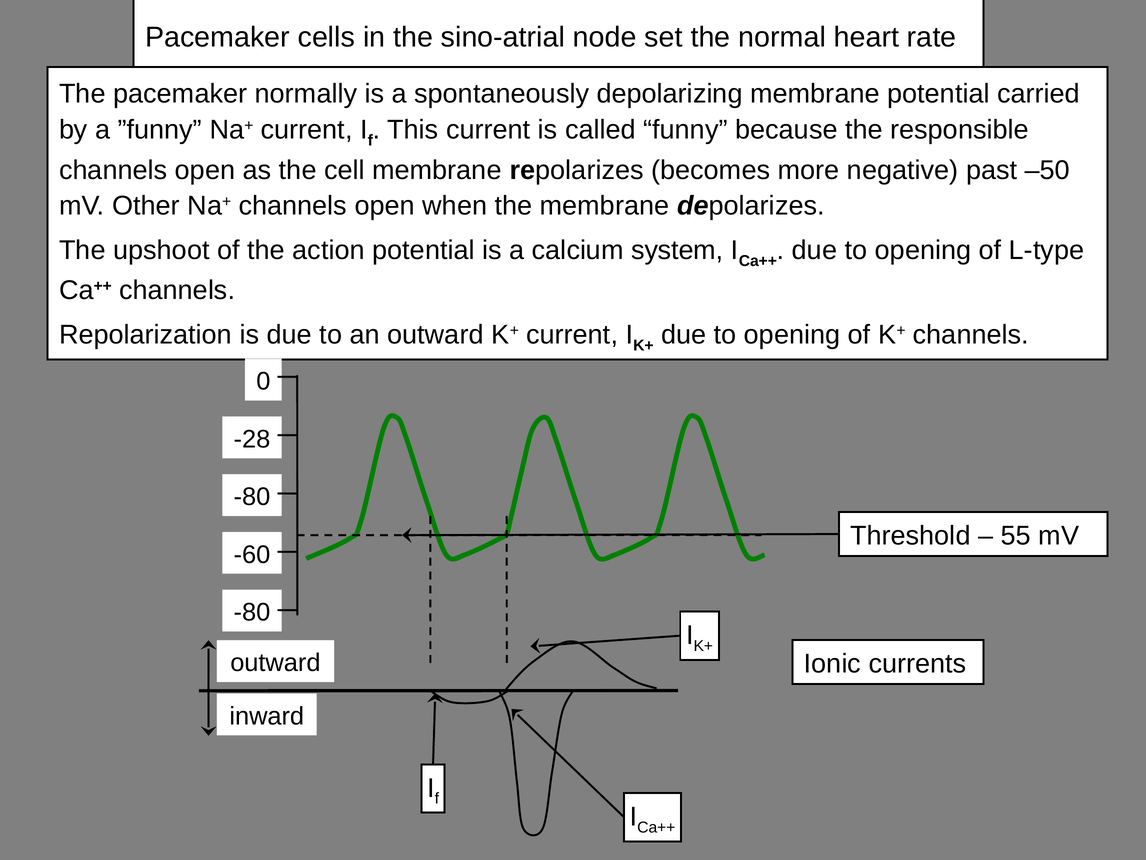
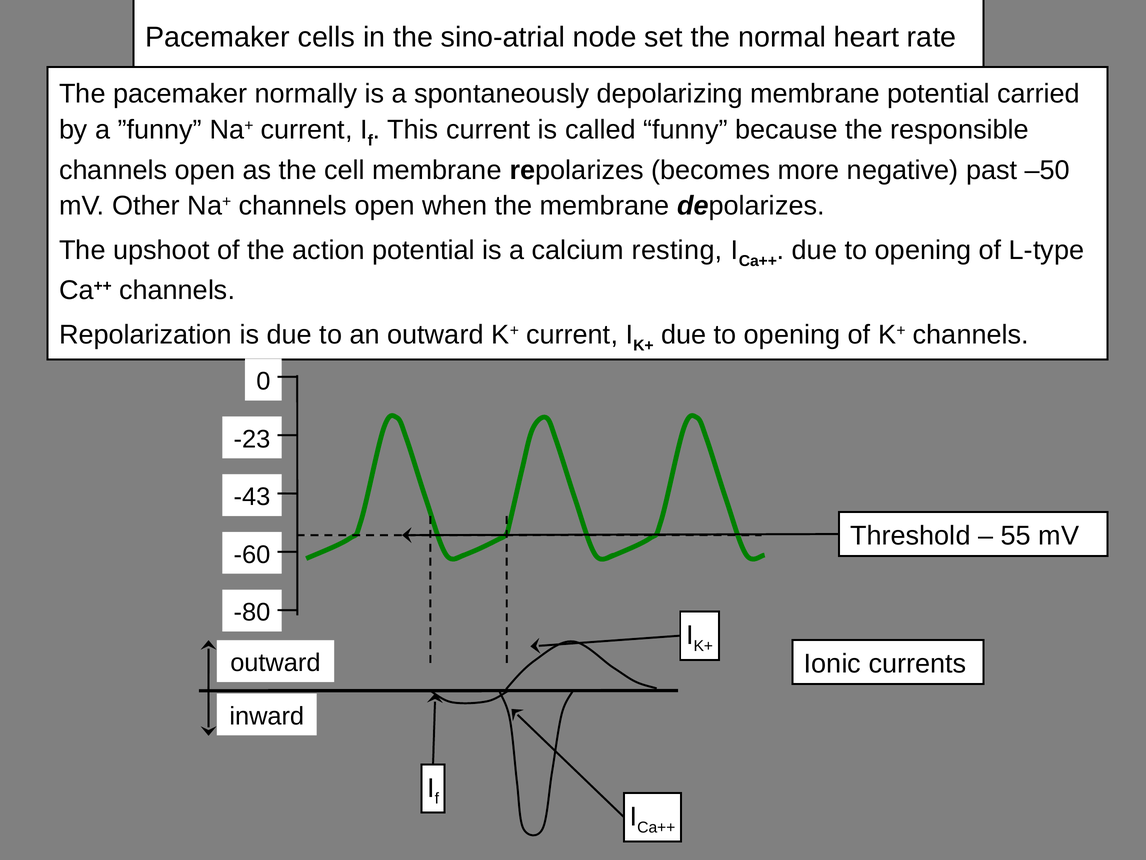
system: system -> resting (677, 250)
-28: -28 -> -23 (252, 439)
-80: -80 -> -43 (252, 497)
